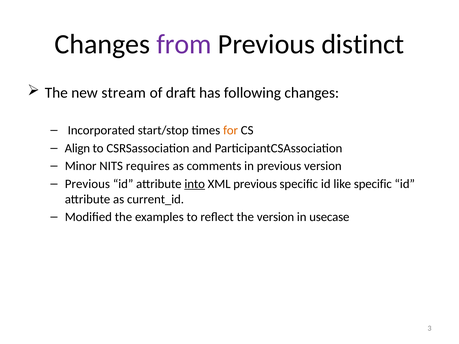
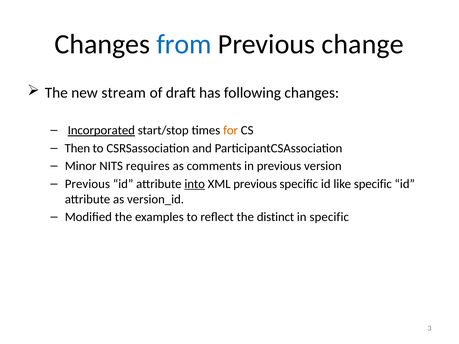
from colour: purple -> blue (184, 44)
distinct: distinct -> change (363, 44)
Incorporated underline: none -> present (101, 130)
Align: Align -> Then (77, 148)
current_id: current_id -> version_id (156, 199)
the version: version -> distinct (276, 217)
in usecase: usecase -> specific (329, 217)
